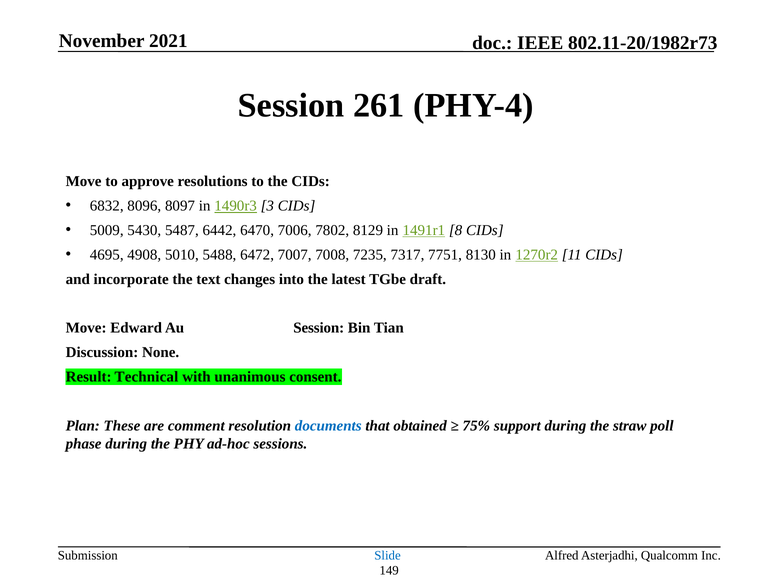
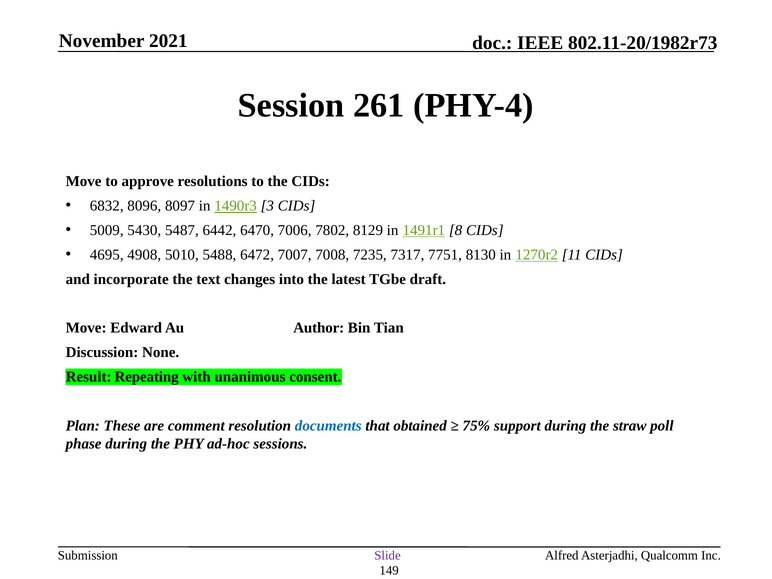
Au Session: Session -> Author (319, 328)
Technical: Technical -> Repeating (147, 377)
Slide colour: blue -> purple (388, 555)
